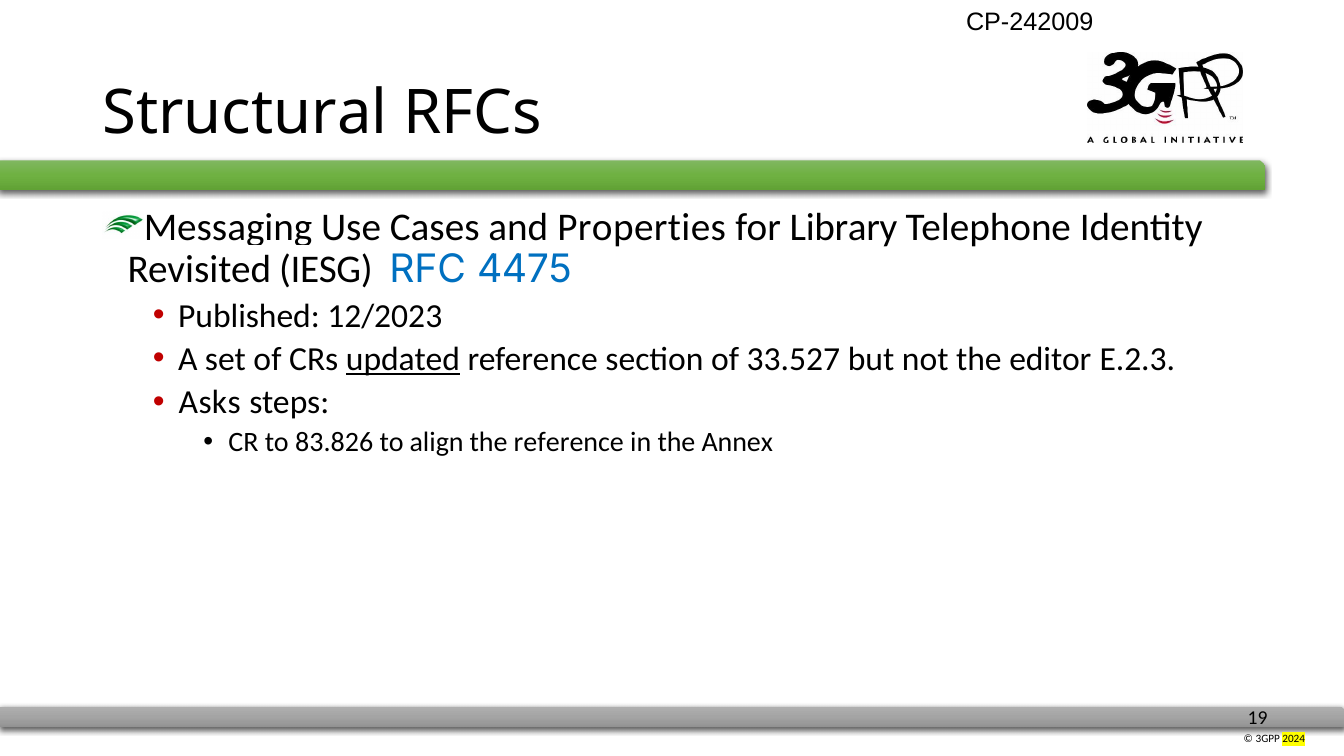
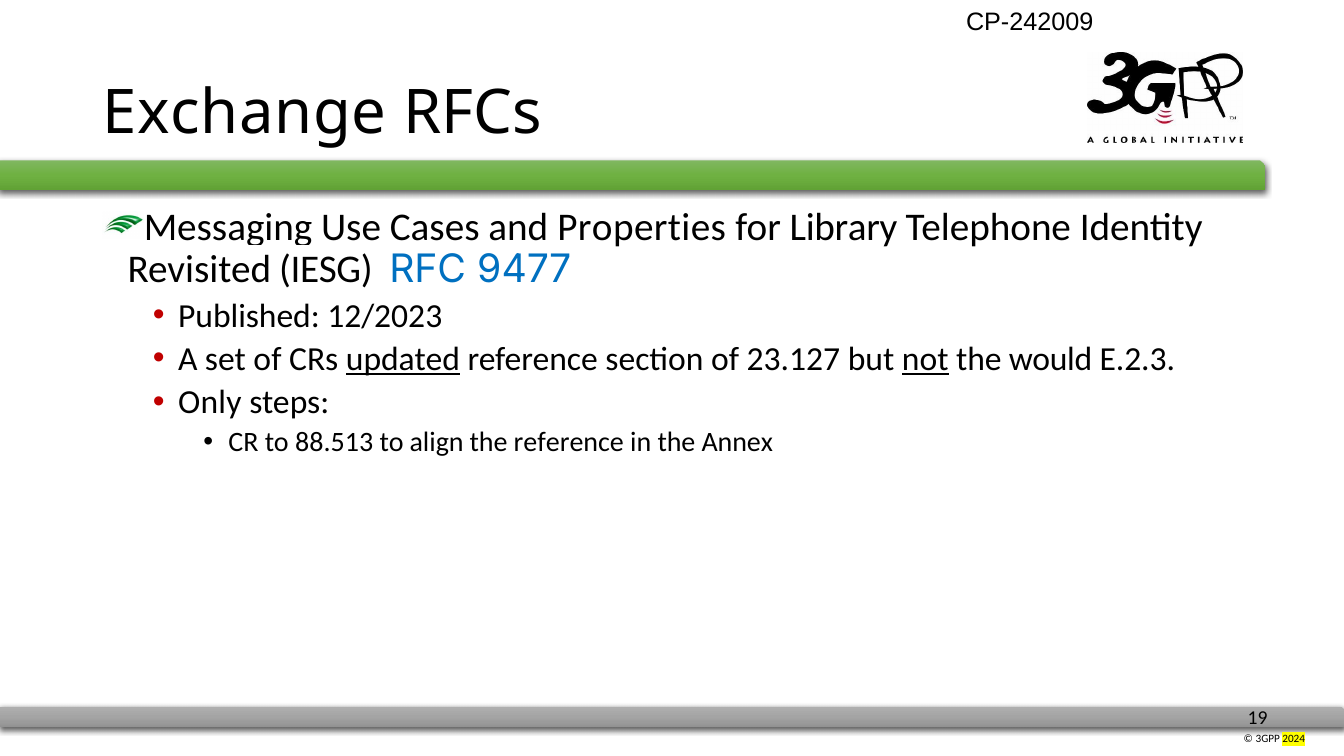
Structural: Structural -> Exchange (245, 113)
4475: 4475 -> 9477 (524, 270)
33.527: 33.527 -> 23.127 (793, 359)
not underline: none -> present (925, 359)
editor: editor -> would (1050, 359)
Asks: Asks -> Only (210, 402)
83.826: 83.826 -> 88.513 (334, 443)
